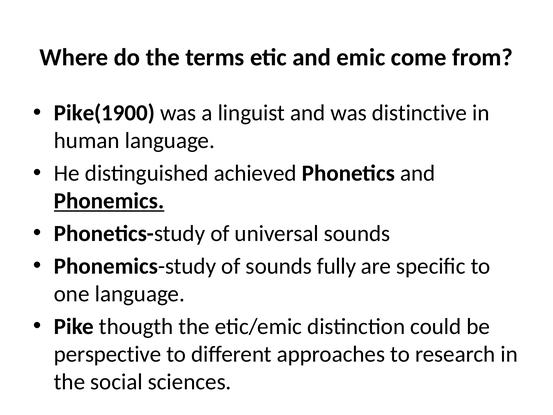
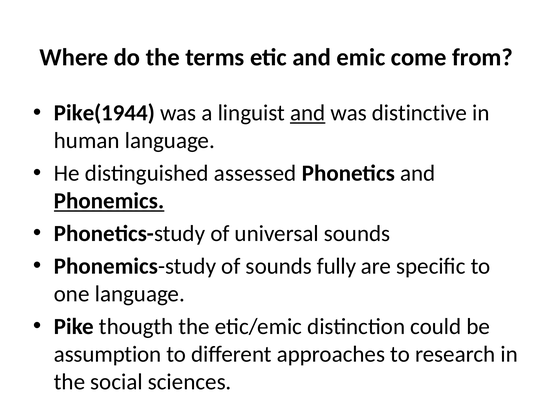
Pike(1900: Pike(1900 -> Pike(1944 (104, 113)
and underline: none -> present (308, 113)
achieved: achieved -> assessed (255, 173)
perspective: perspective -> assumption (108, 354)
